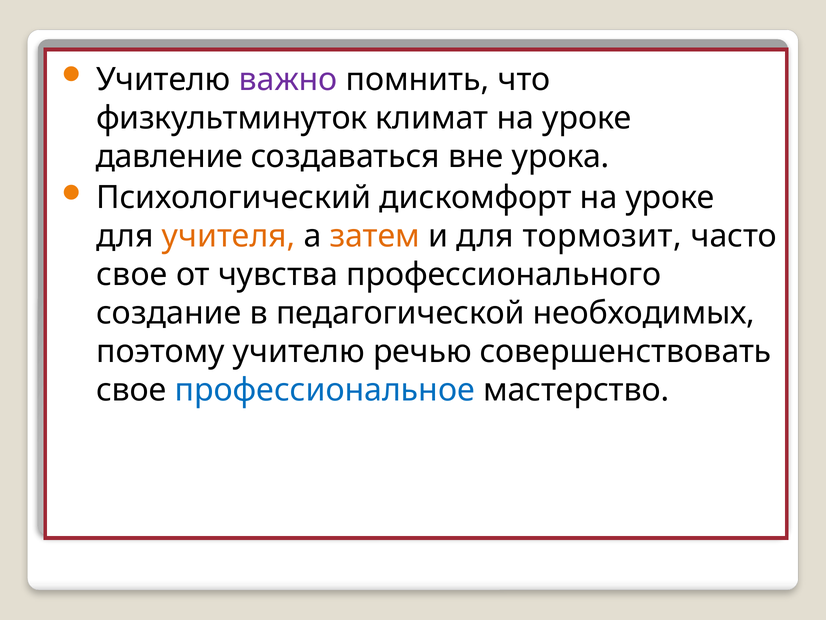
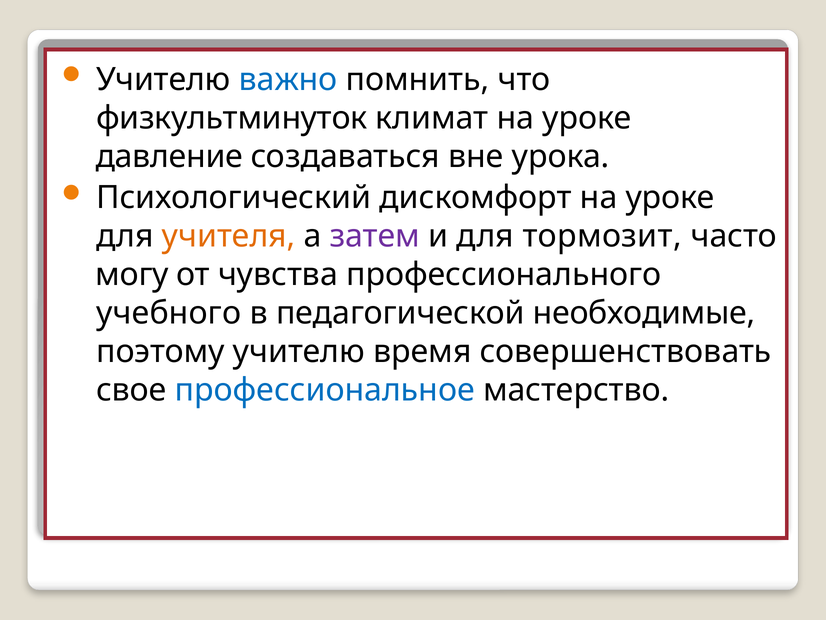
важно colour: purple -> blue (288, 79)
затем colour: orange -> purple (375, 236)
свое: свое -> могу (132, 275)
создание: создание -> учебного (169, 313)
необходимых: необходимых -> необходимые (644, 313)
речью: речью -> время (422, 352)
